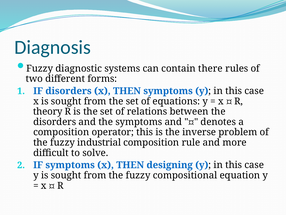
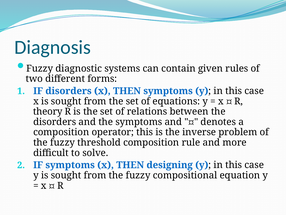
there: there -> given (210, 68)
industrial: industrial -> threshold (99, 142)
